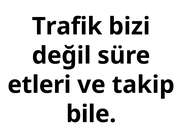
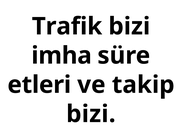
değil: değil -> imha (62, 55)
bile: bile -> bizi (91, 114)
